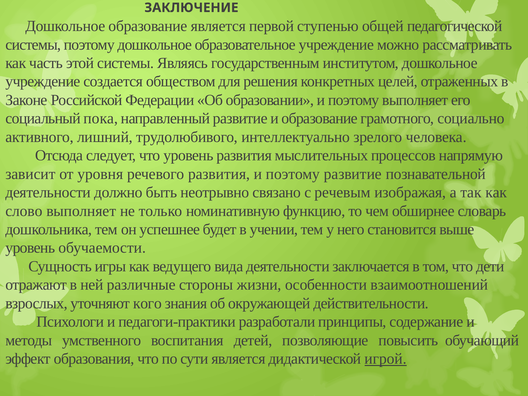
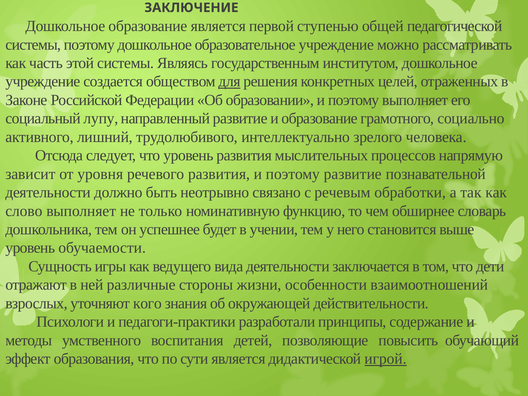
для underline: none -> present (230, 82)
пока: пока -> лупу (101, 119)
изображая: изображая -> обработки (410, 192)
